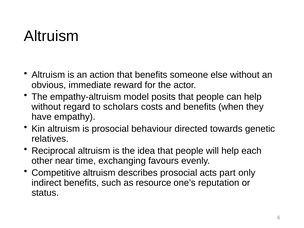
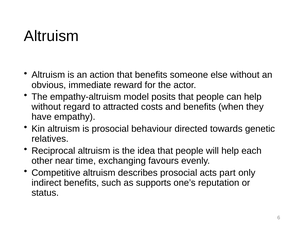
scholars: scholars -> attracted (121, 107)
resource: resource -> supports (154, 183)
